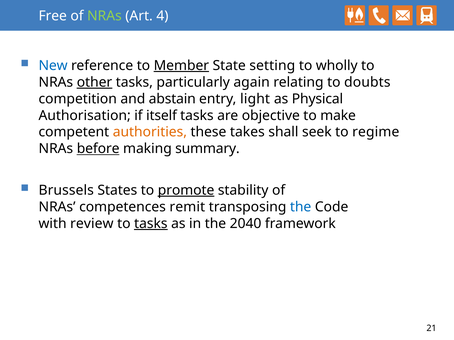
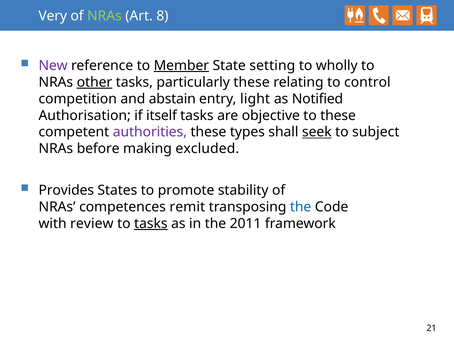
Free: Free -> Very (53, 16)
4: 4 -> 8 (162, 16)
New colour: blue -> purple (53, 66)
particularly again: again -> these (252, 82)
doubts: doubts -> control (367, 82)
Physical: Physical -> Notified (317, 99)
to make: make -> these (338, 116)
authorities colour: orange -> purple (150, 132)
takes: takes -> types (247, 132)
seek underline: none -> present (317, 132)
regime: regime -> subject (376, 132)
before underline: present -> none (98, 149)
summary: summary -> excluded (207, 149)
Brussels: Brussels -> Provides (66, 191)
promote underline: present -> none (186, 191)
2040: 2040 -> 2011 (246, 224)
